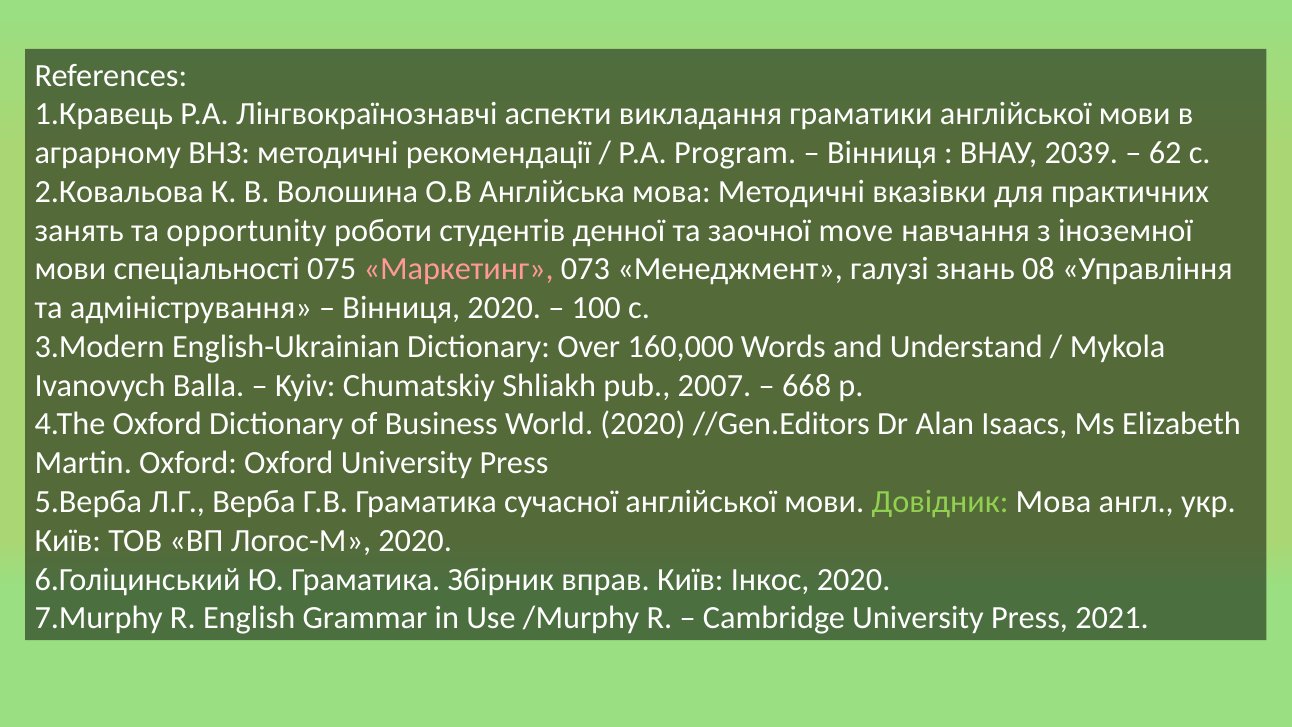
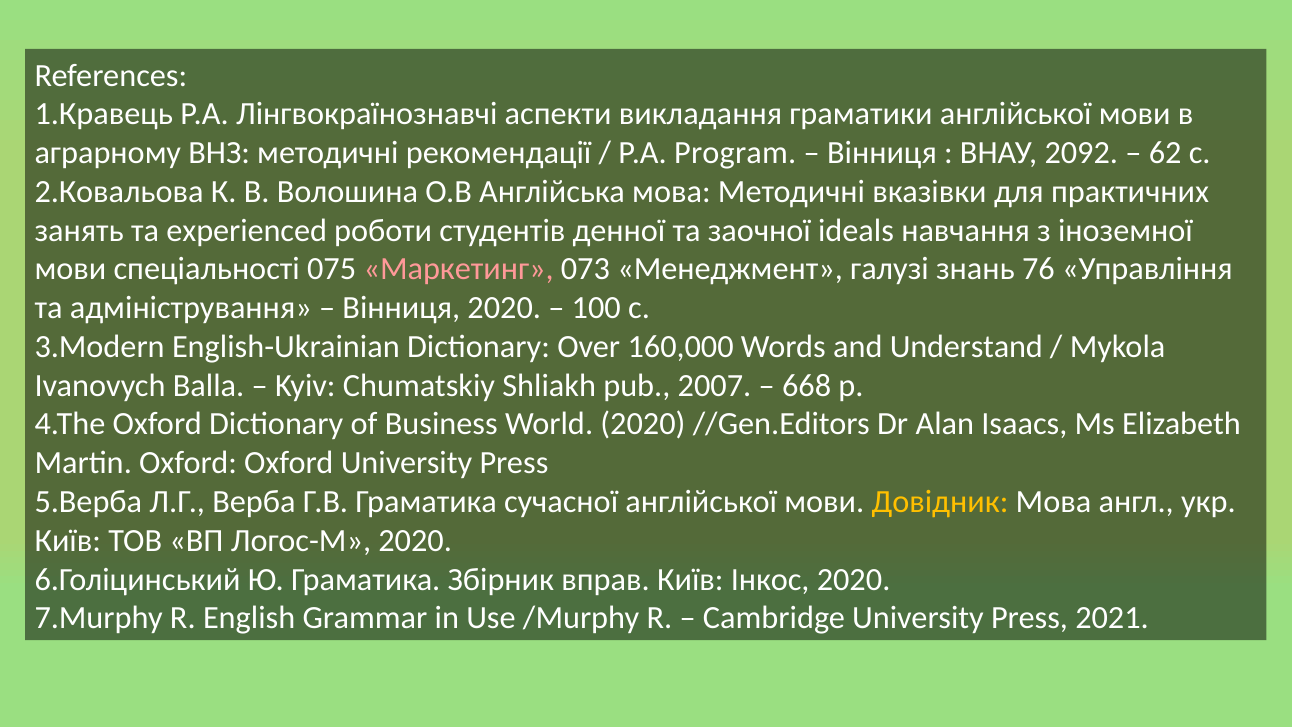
2039: 2039 -> 2092 (1081, 153)
opportunity: opportunity -> experienced (247, 230)
move: move -> ideals (856, 230)
08: 08 -> 76 (1038, 269)
Довідник colour: light green -> yellow (940, 502)
